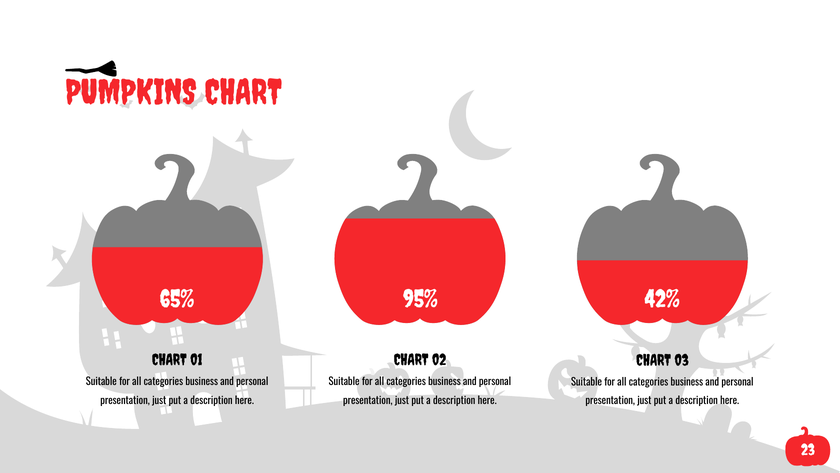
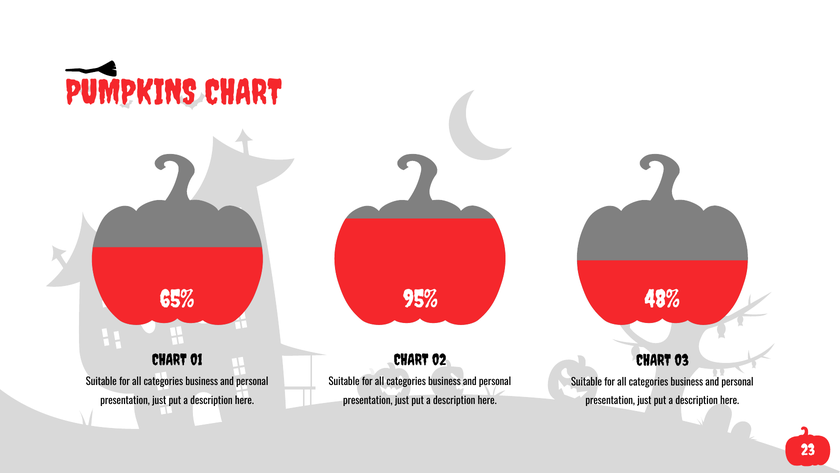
42%: 42% -> 48% (662, 299)
